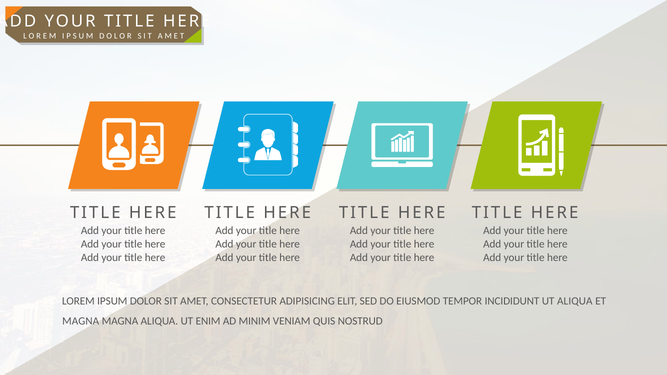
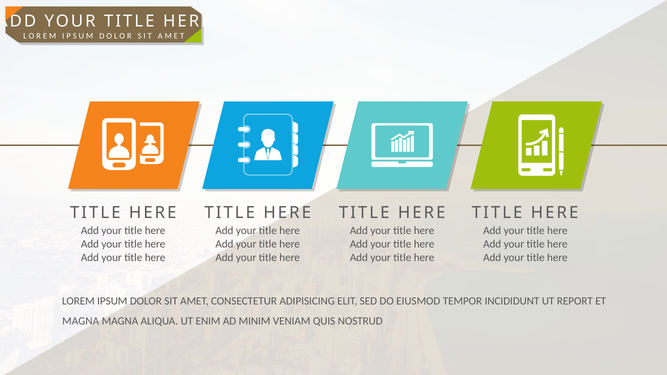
UT ALIQUA: ALIQUA -> REPORT (575, 301)
